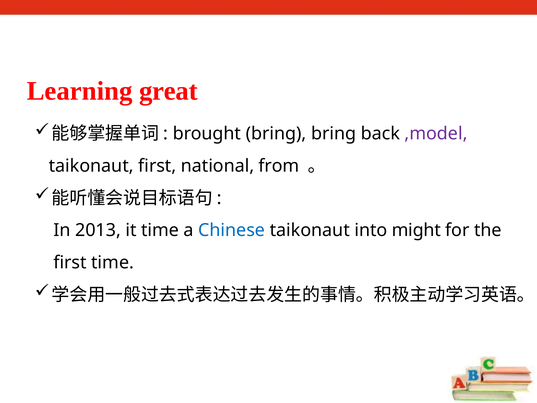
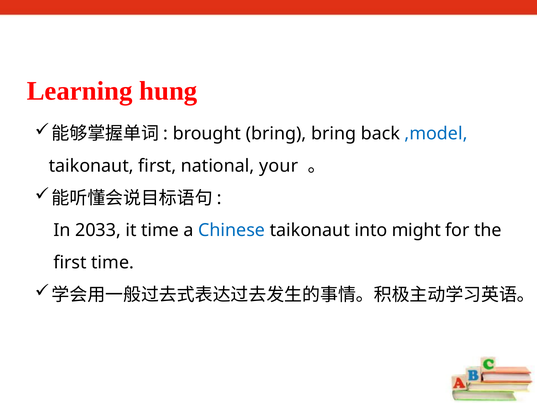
great: great -> hung (168, 91)
,model colour: purple -> blue (436, 134)
from: from -> your (279, 166)
2013: 2013 -> 2033 (98, 230)
